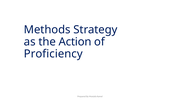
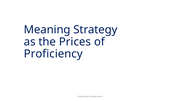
Methods: Methods -> Meaning (47, 30)
Action: Action -> Prices (75, 42)
